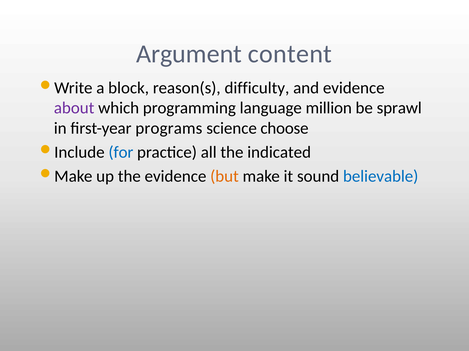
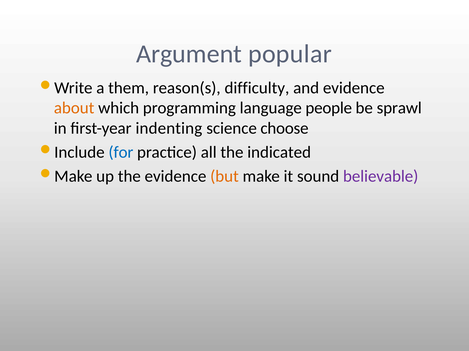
content: content -> popular (290, 54)
block: block -> them (129, 88)
about colour: purple -> orange (74, 108)
million: million -> people (329, 108)
programs: programs -> indenting (169, 129)
believable colour: blue -> purple (381, 177)
